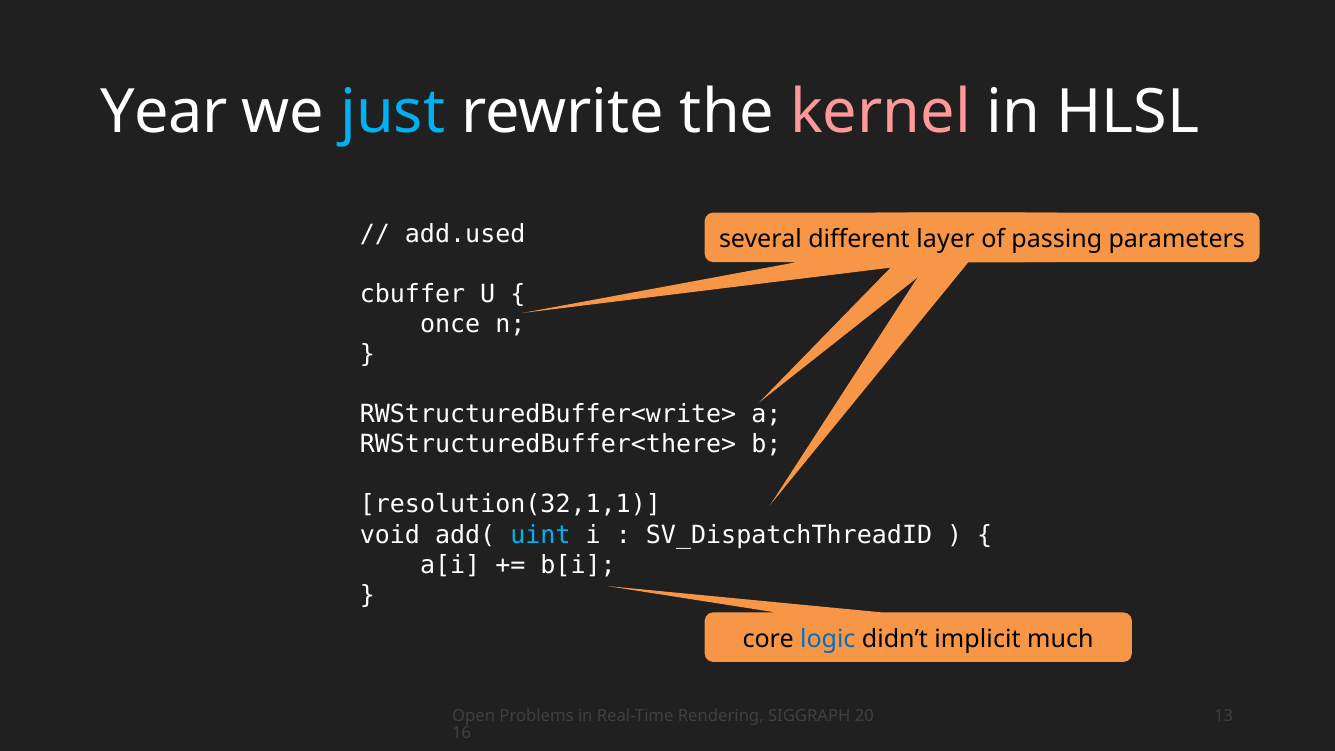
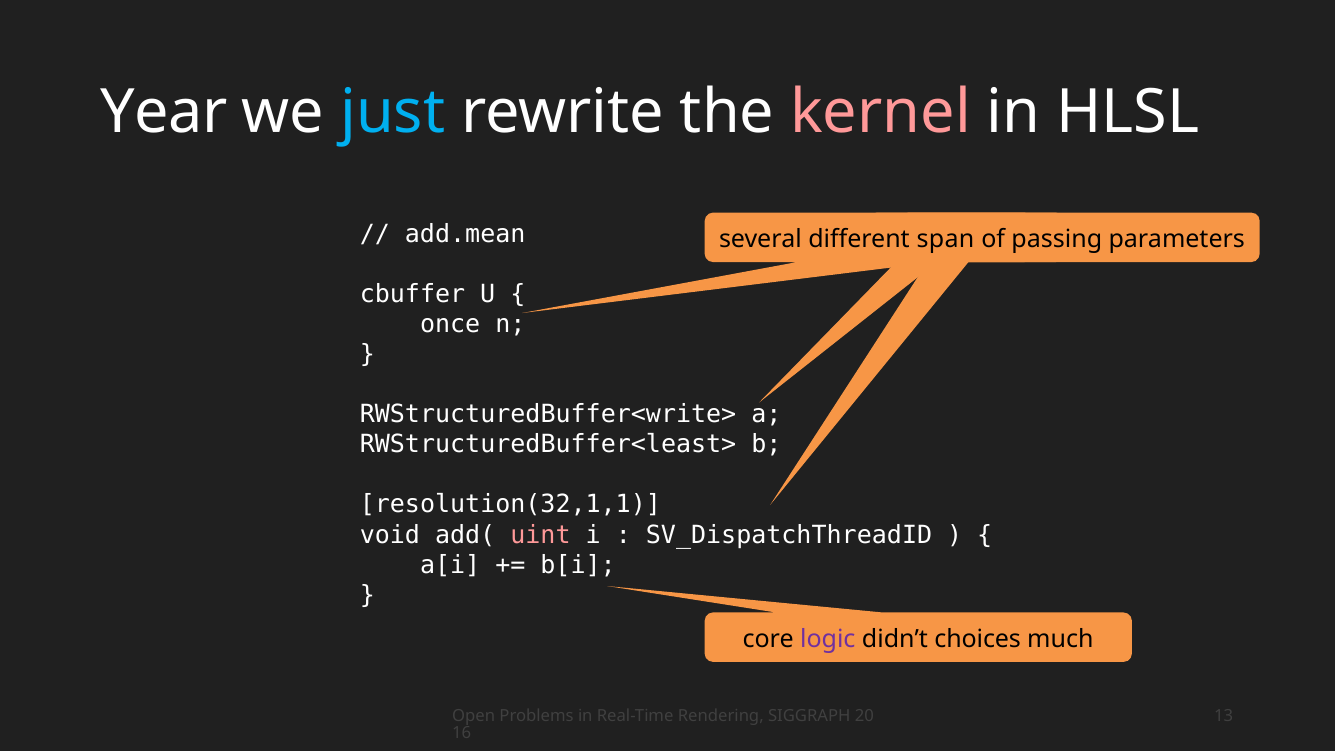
add.used: add.used -> add.mean (465, 234)
layer: layer -> span (945, 239)
RWStructuredBuffer<there>: RWStructuredBuffer<there> -> RWStructuredBuffer<least> (548, 445)
uint colour: light blue -> pink (541, 535)
logic colour: blue -> purple (828, 639)
implicit: implicit -> choices (978, 639)
